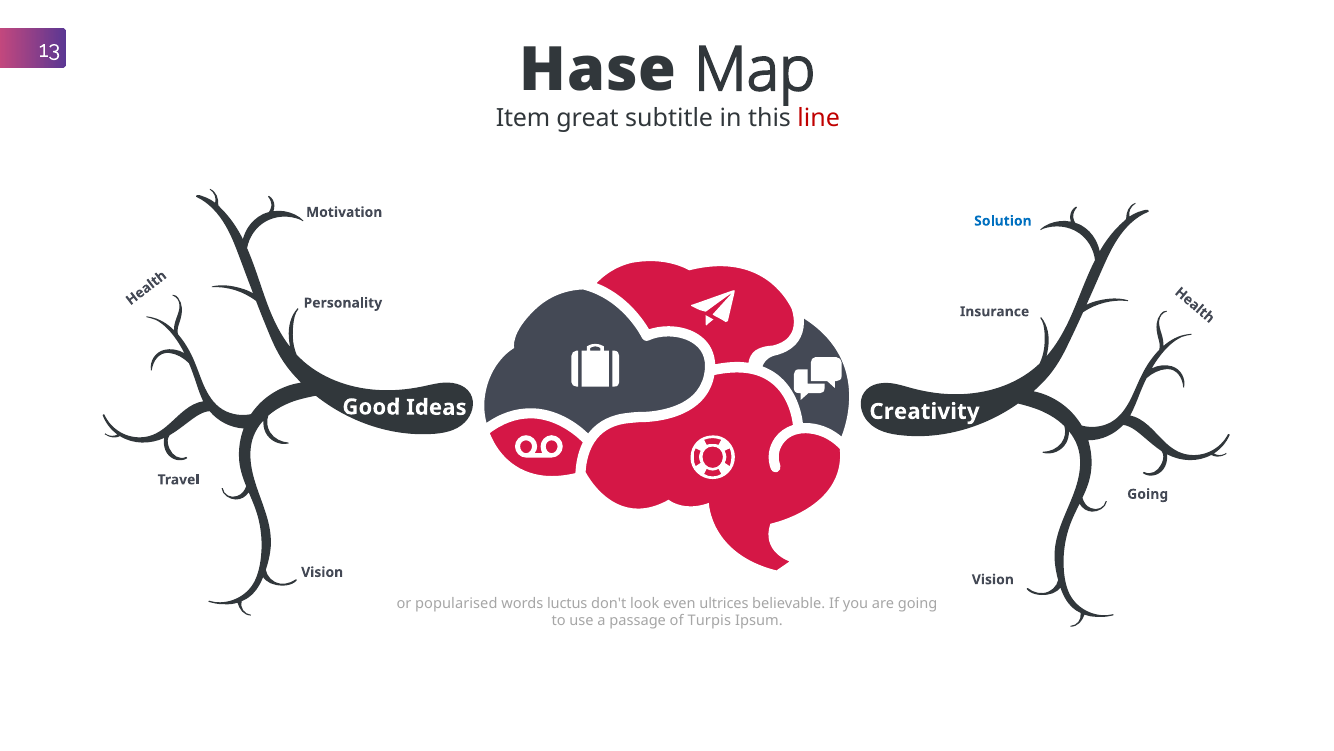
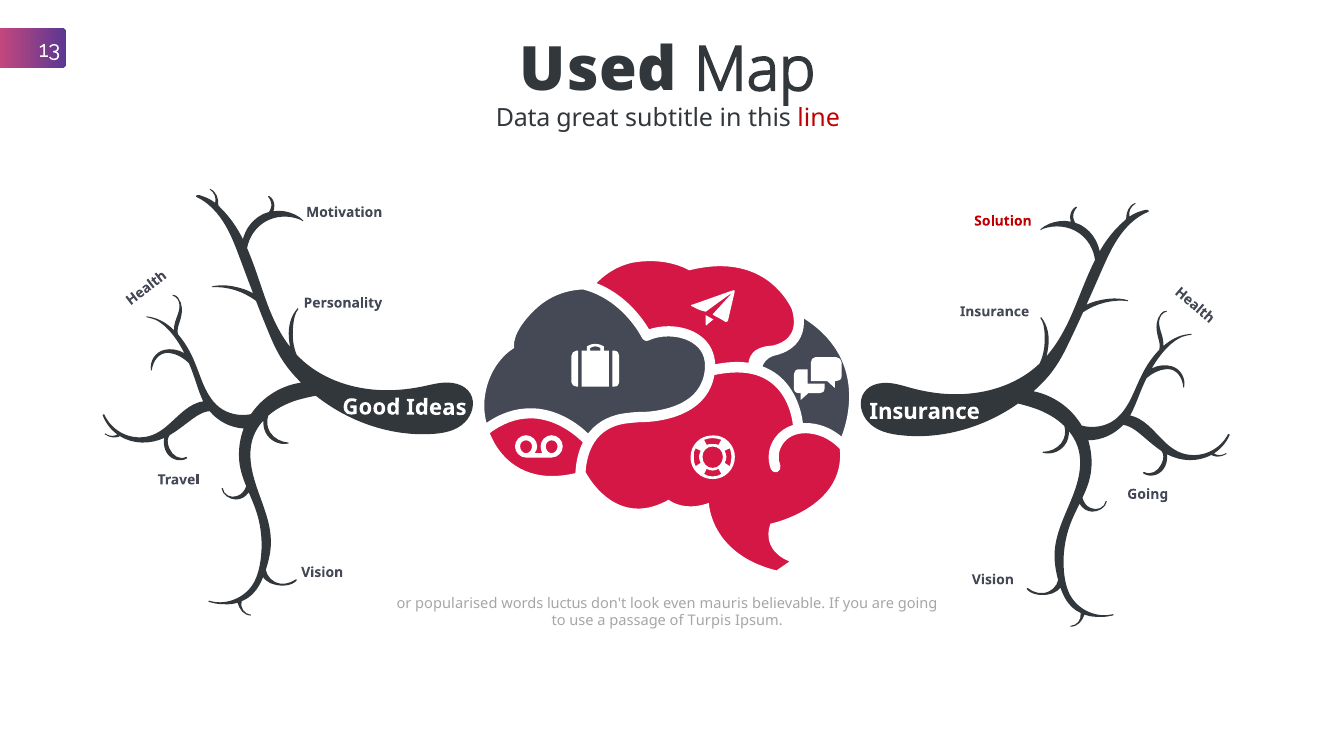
Hase: Hase -> Used (598, 70)
Item: Item -> Data (523, 118)
Solution colour: blue -> red (1003, 221)
Ideas Creativity: Creativity -> Insurance (925, 411)
ultrices: ultrices -> mauris (724, 603)
